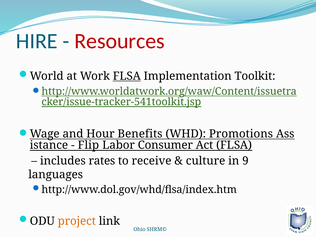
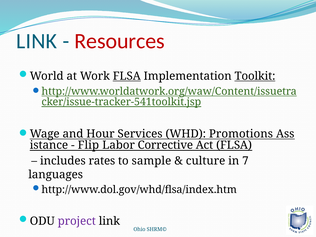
HIRE: HIRE -> LINK (37, 41)
Toolkit underline: none -> present (255, 76)
Benefits: Benefits -> Services (140, 134)
Consumer: Consumer -> Corrective (165, 145)
receive: receive -> sample (151, 161)
9: 9 -> 7 (245, 161)
project colour: orange -> purple (77, 221)
